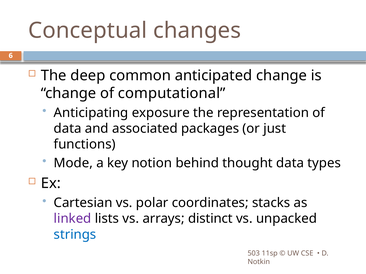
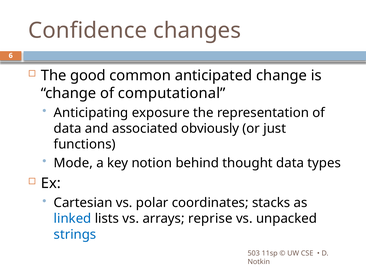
Conceptual: Conceptual -> Confidence (88, 31)
deep: deep -> good (88, 76)
packages: packages -> obviously (210, 129)
linked colour: purple -> blue (73, 219)
distinct: distinct -> reprise (210, 219)
